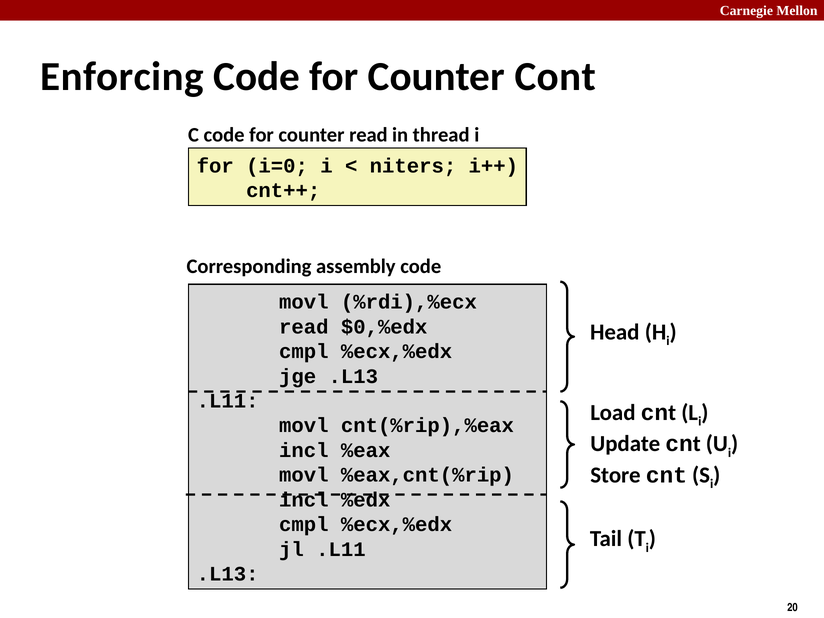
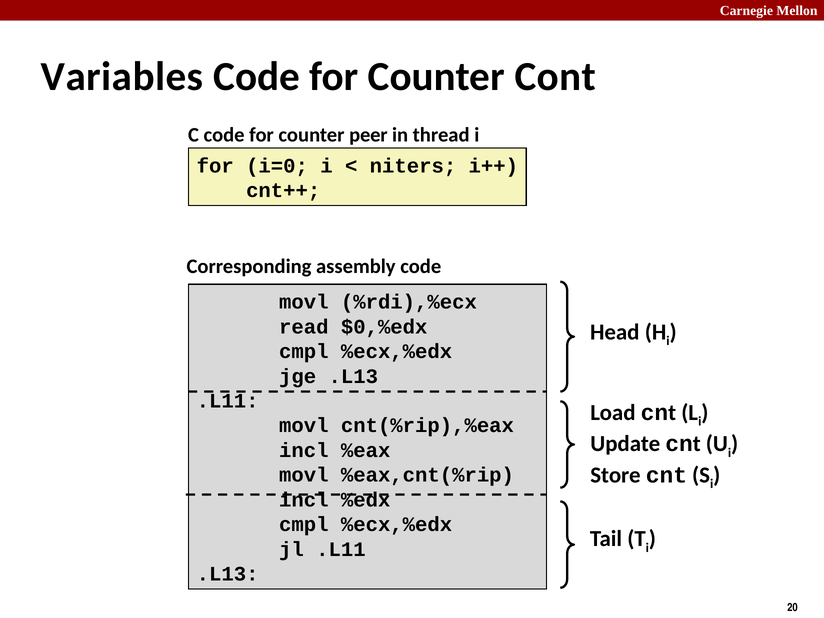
Enforcing: Enforcing -> Variables (122, 76)
counter read: read -> peer (368, 135)
